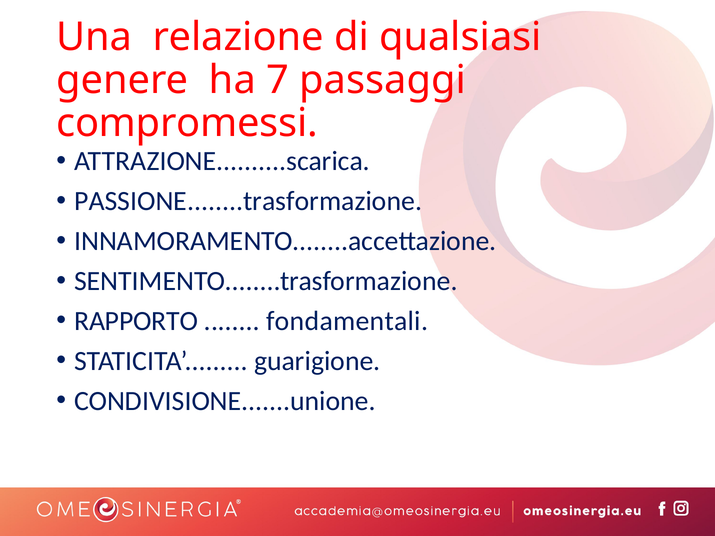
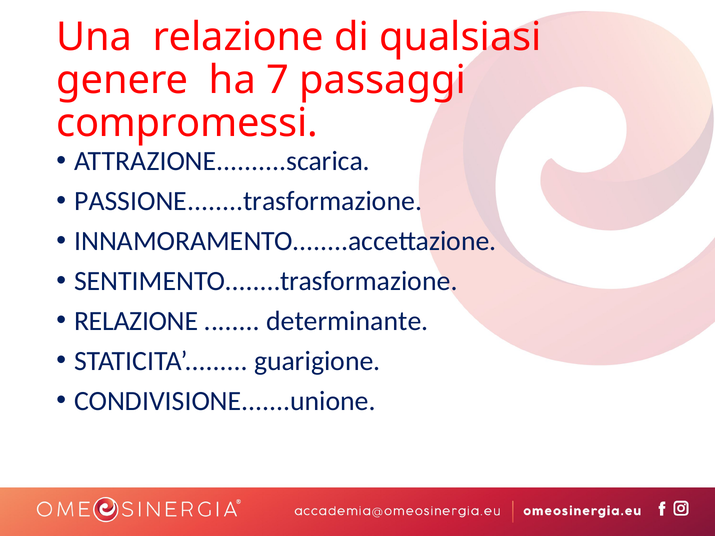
RAPPORTO: RAPPORTO -> RELAZIONE (136, 321)
fondamentali: fondamentali -> determinante (347, 321)
